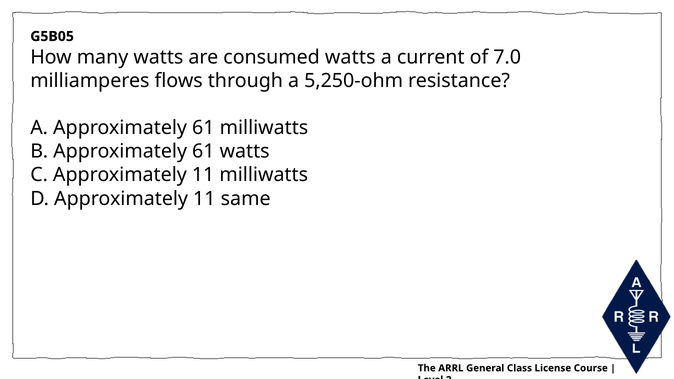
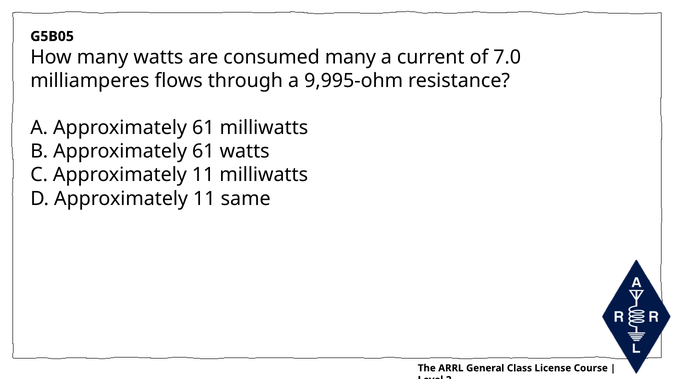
consumed watts: watts -> many (350, 57)
5,250-ohm: 5,250-ohm -> 9,995-ohm (354, 81)
